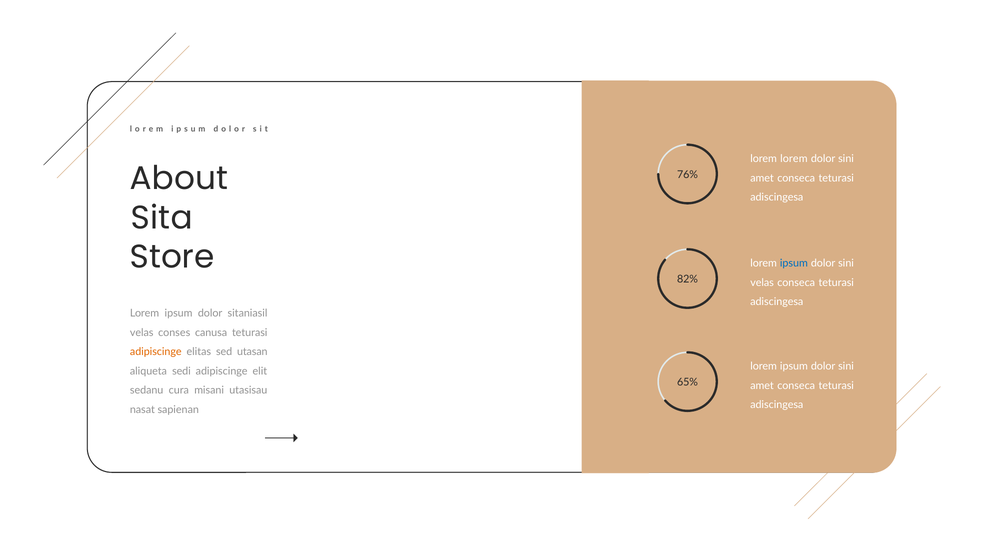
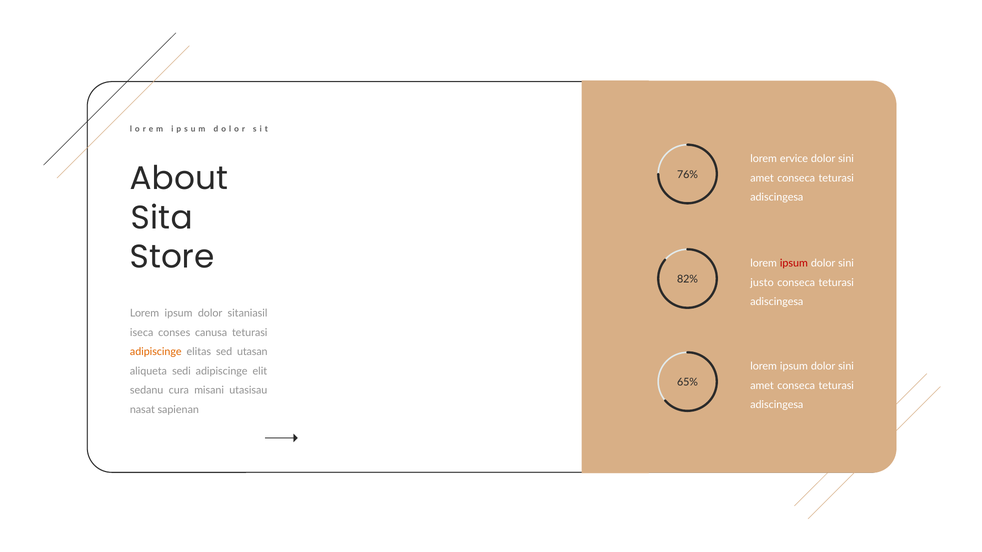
lorem lorem: lorem -> ervice (794, 159)
ipsum colour: blue -> red (794, 263)
velas: velas -> justo (762, 283)
velas: velas -> iseca (142, 333)
